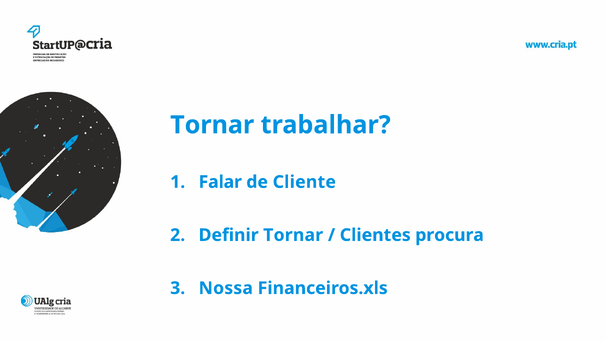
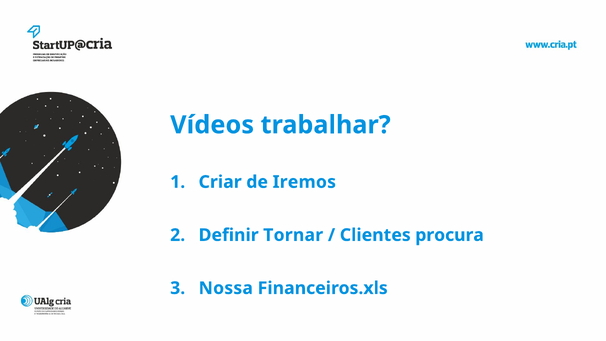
Tornar: Tornar -> Vídeos (212, 125)
Falar: Falar -> Criar (220, 182)
Cliente: Cliente -> Iremos (304, 182)
